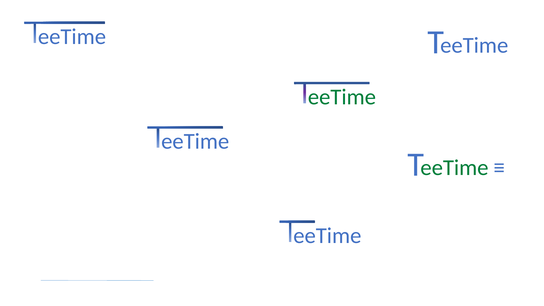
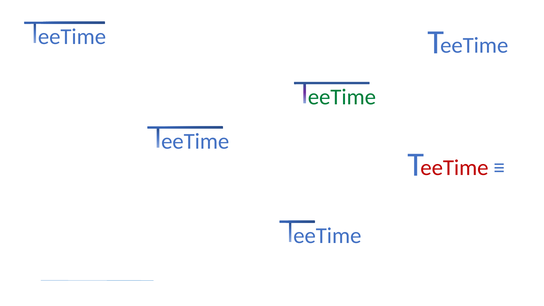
eeTime colour: green -> red (454, 168)
